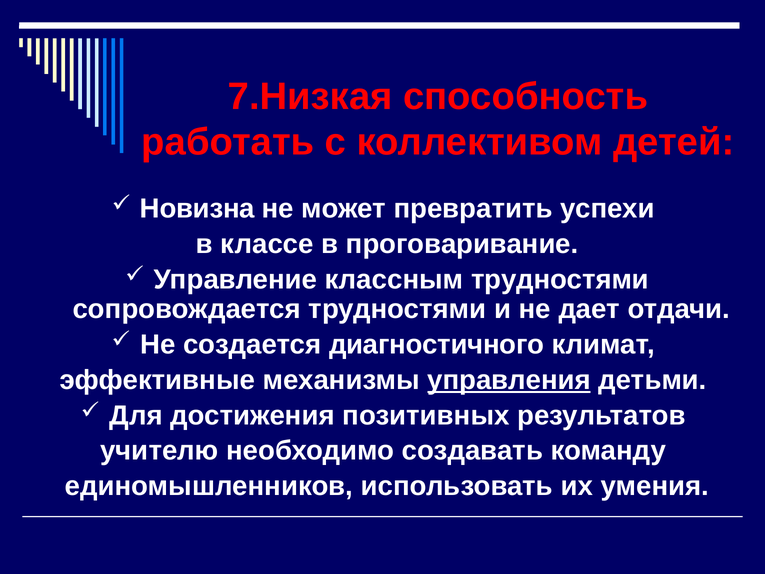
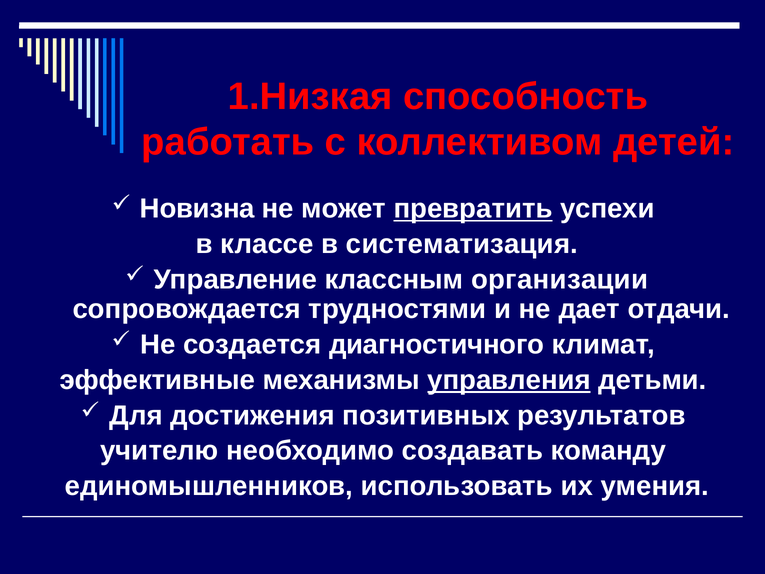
7.Низкая: 7.Низкая -> 1.Низкая (310, 96)
превратить underline: none -> present (473, 209)
проговаривание: проговаривание -> систематизация (462, 244)
классным трудностями: трудностями -> организации (560, 279)
